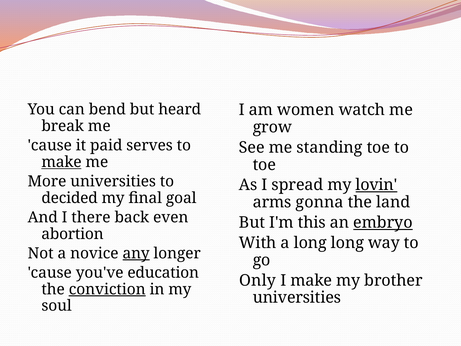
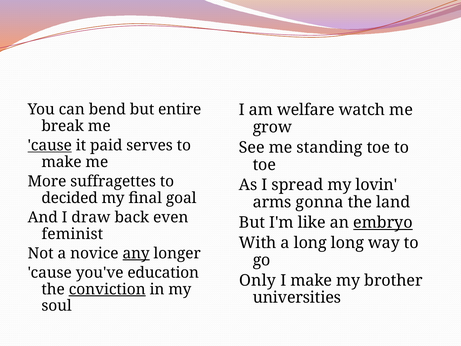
heard: heard -> entire (180, 109)
women: women -> welfare (306, 110)
cause underline: none -> present (50, 145)
make underline: present -> none (61, 162)
More universities: universities -> suffragettes (113, 181)
lovin underline: present -> none (376, 185)
there: there -> draw (91, 217)
this: this -> like (312, 222)
abortion: abortion -> feminist (72, 234)
